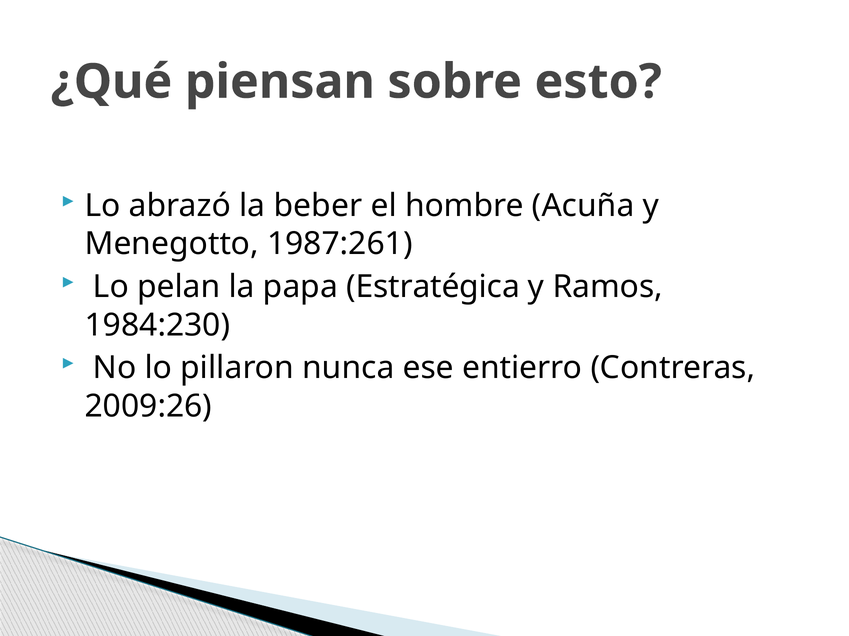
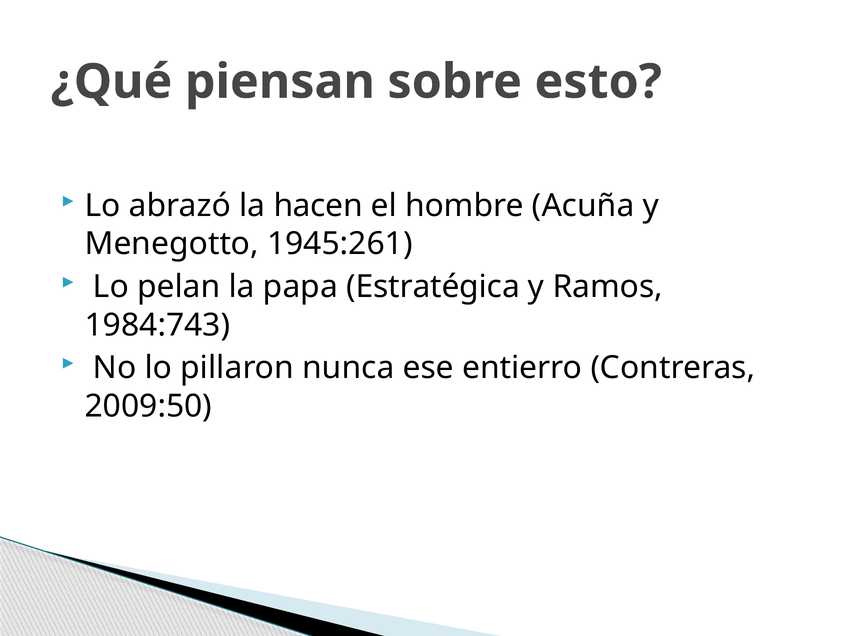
beber: beber -> hacen (318, 206)
1987:261: 1987:261 -> 1945:261 (340, 244)
1984:230: 1984:230 -> 1984:743 (157, 325)
2009:26: 2009:26 -> 2009:50 (148, 407)
